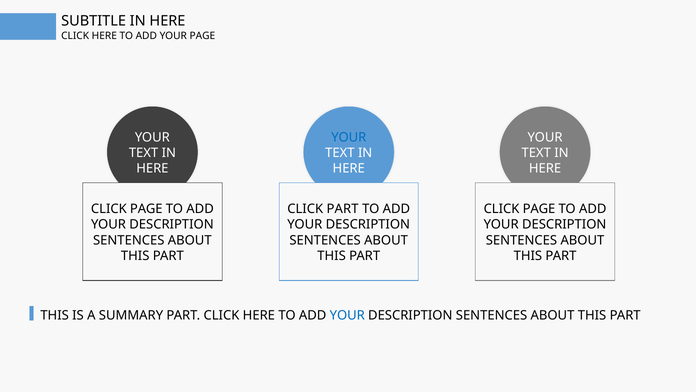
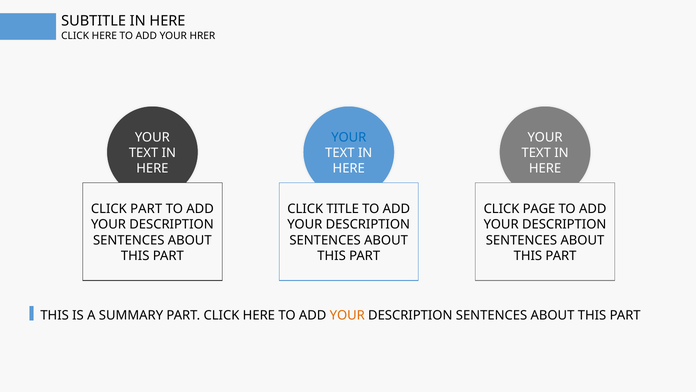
YOUR PAGE: PAGE -> HRER (202, 36)
PAGE: PAGE -> PART (146, 209)
CLICK PART: PART -> TITLE (343, 209)
YOUR colour: blue -> orange (347, 315)
